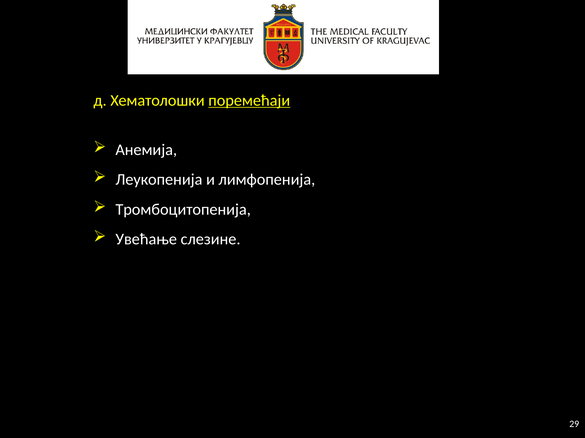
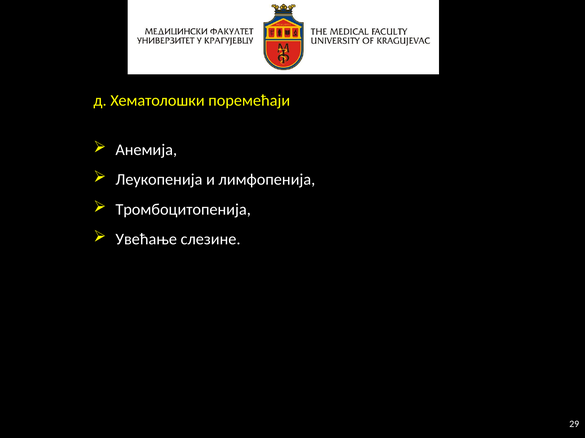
поремећаји underline: present -> none (249, 101)
